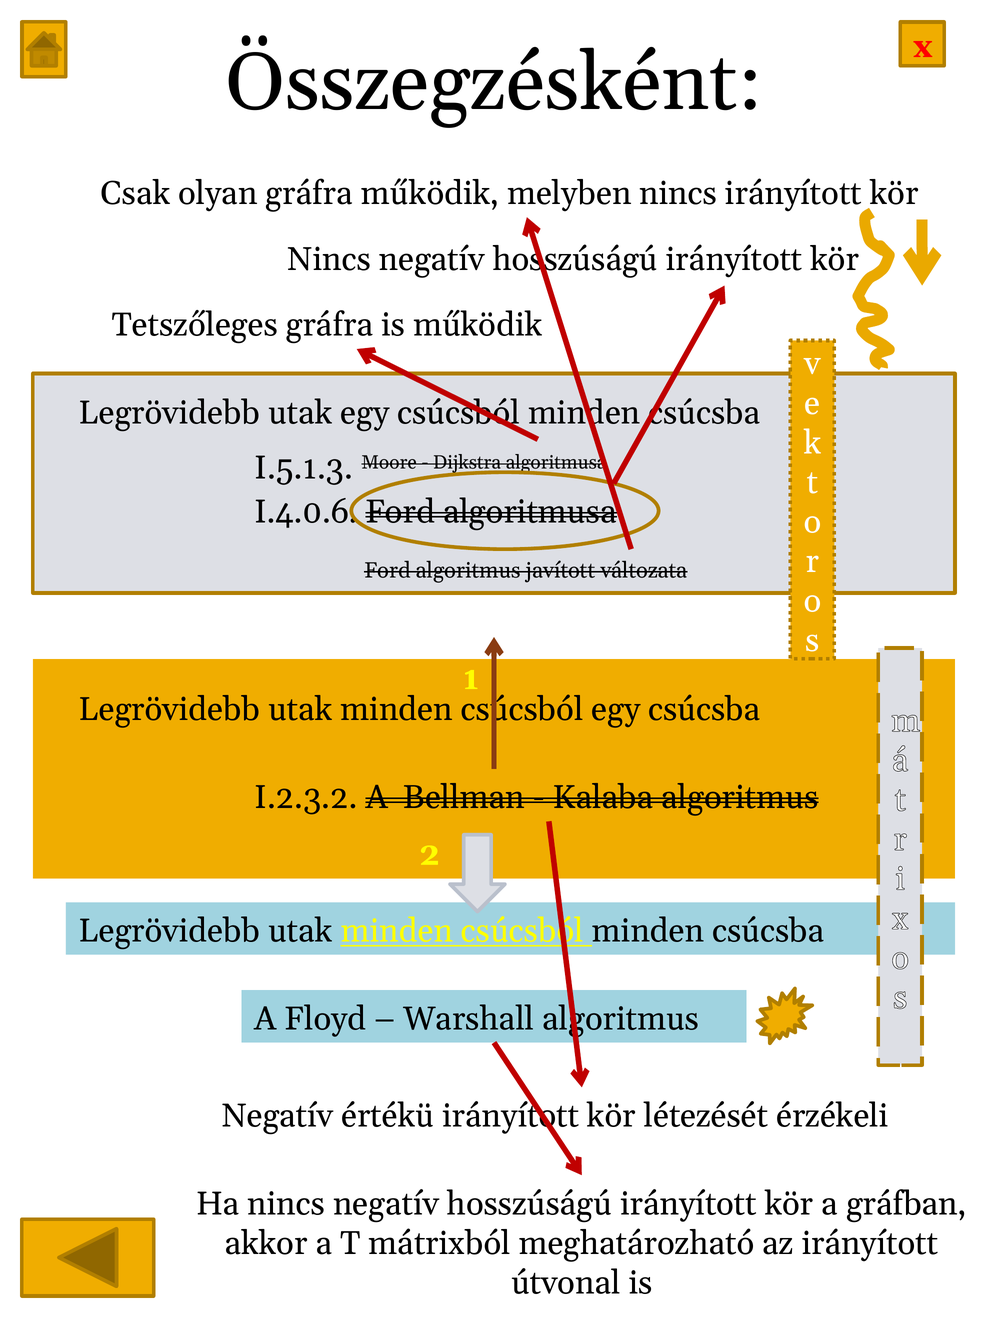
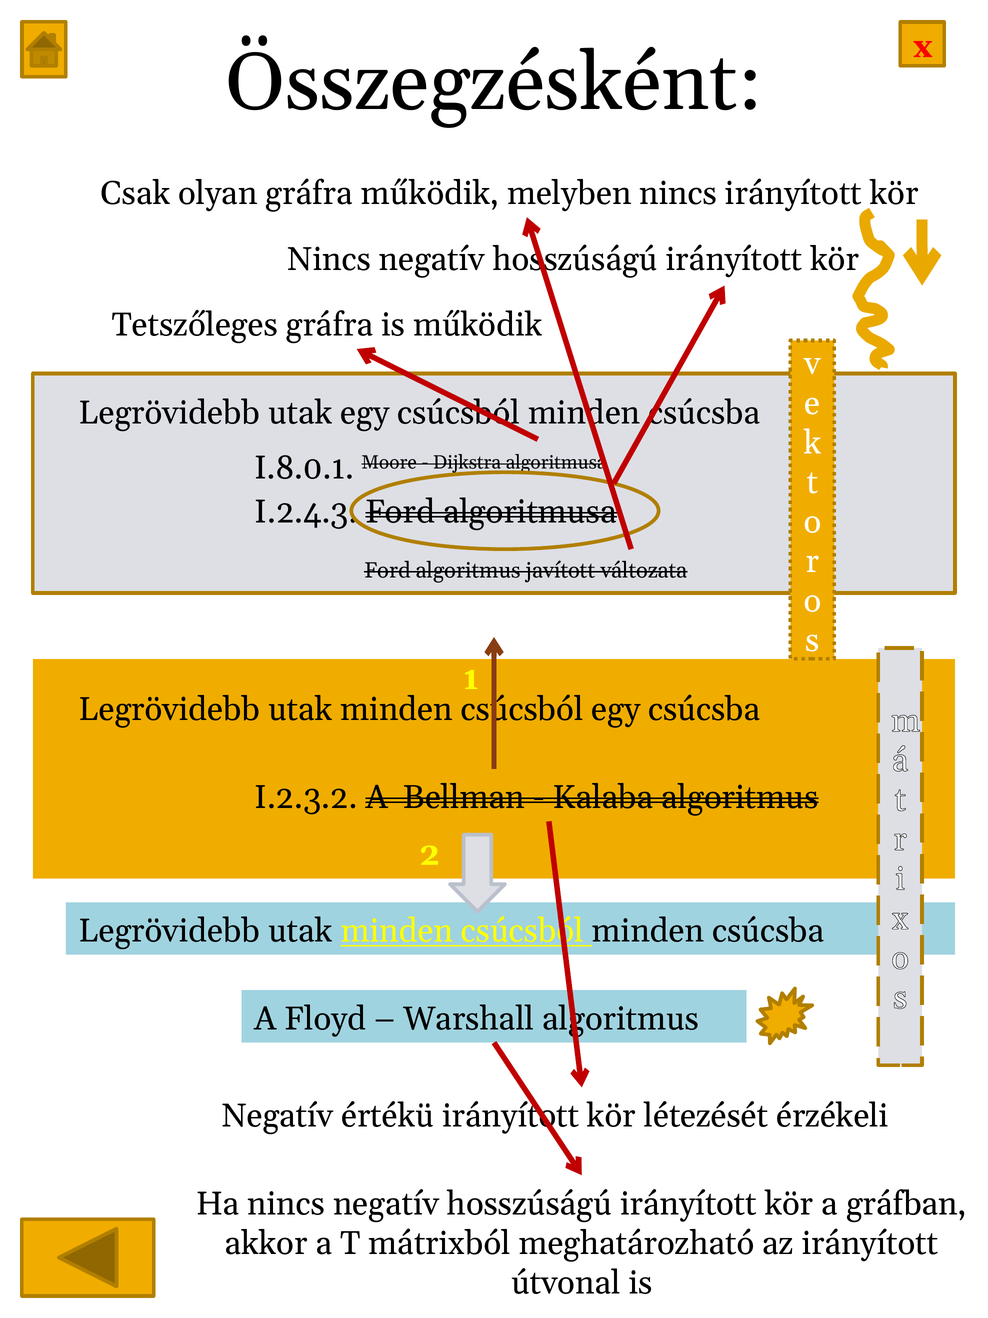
I.5.1.3: I.5.1.3 -> I.8.0.1 (304, 468)
I.4.0.6: I.4.0.6 -> I.2.4.3 (306, 512)
